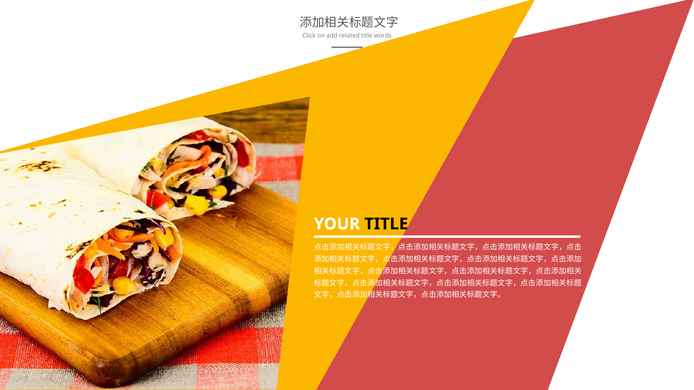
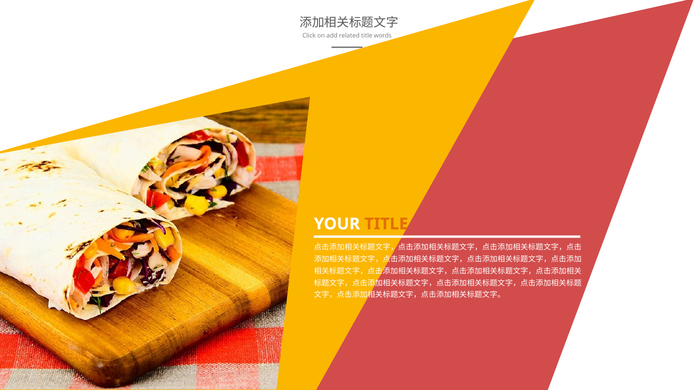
TITLE colour: black -> orange (386, 224)
